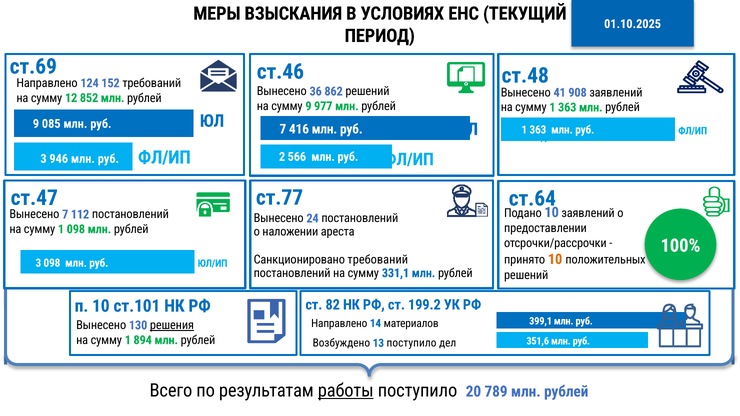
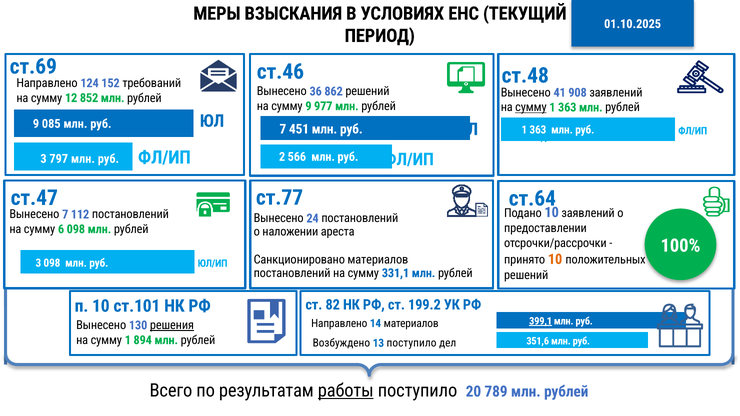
сумму underline: none -> present (531, 107)
416: 416 -> 451 (299, 129)
946: 946 -> 797 (59, 159)
1: 1 -> 6 (61, 229)
Санкционировано требований: требований -> материалов (378, 260)
399,1 underline: none -> present (541, 321)
